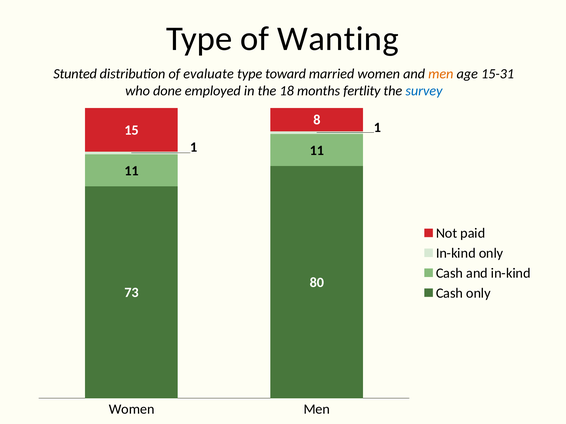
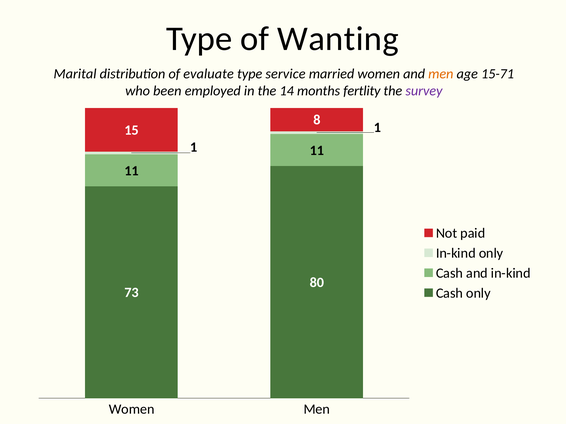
Stunted: Stunted -> Marital (75, 74)
toward: toward -> service (285, 74)
15-31: 15-31 -> 15-71 (498, 74)
done: done -> been (167, 91)
18: 18 -> 14 (287, 91)
survey colour: blue -> purple (424, 91)
